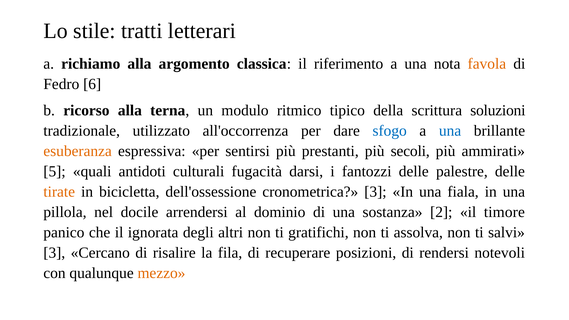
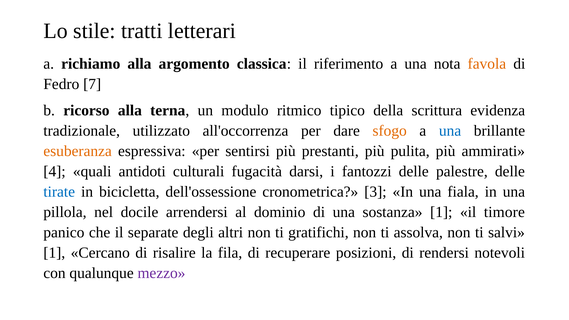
6: 6 -> 7 (92, 84)
soluzioni: soluzioni -> evidenza (498, 110)
sfogo colour: blue -> orange (390, 131)
secoli: secoli -> pulita (410, 151)
5: 5 -> 4 (55, 171)
tirate colour: orange -> blue (59, 192)
sostanza 2: 2 -> 1 (441, 212)
ignorata: ignorata -> separate (153, 232)
3: 3 -> 1 (54, 253)
mezzo colour: orange -> purple (161, 273)
